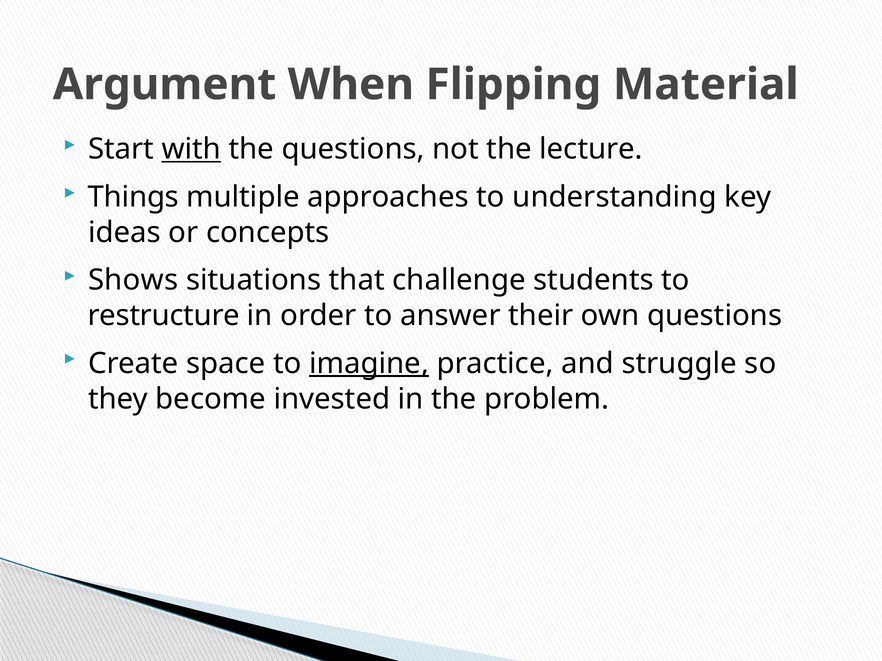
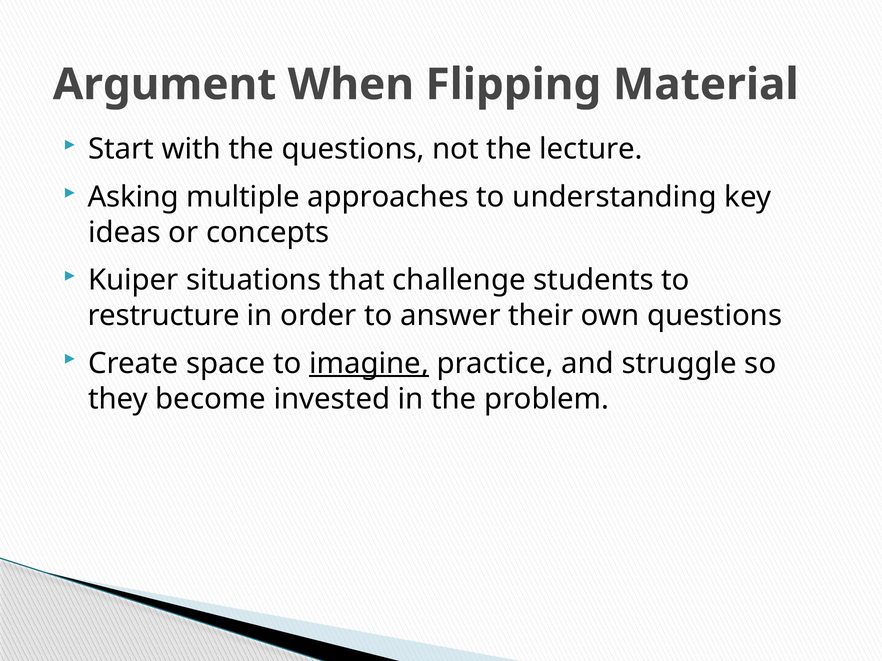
with underline: present -> none (191, 149)
Things: Things -> Asking (133, 197)
Shows: Shows -> Kuiper (133, 280)
